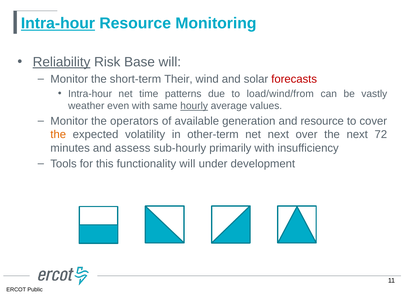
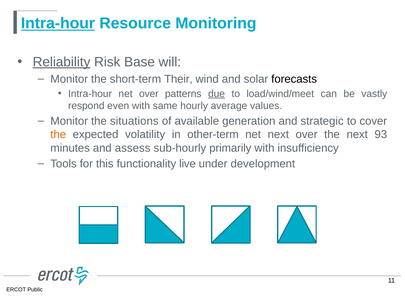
forecasts colour: red -> black (294, 79)
net time: time -> over (149, 94)
due underline: none -> present (217, 94)
load/wind/from: load/wind/from -> load/wind/meet (280, 94)
weather: weather -> respond (86, 106)
hourly underline: present -> none (194, 106)
operators: operators -> situations (134, 121)
and resource: resource -> strategic (322, 121)
72: 72 -> 93 (381, 134)
functionality will: will -> live (187, 164)
